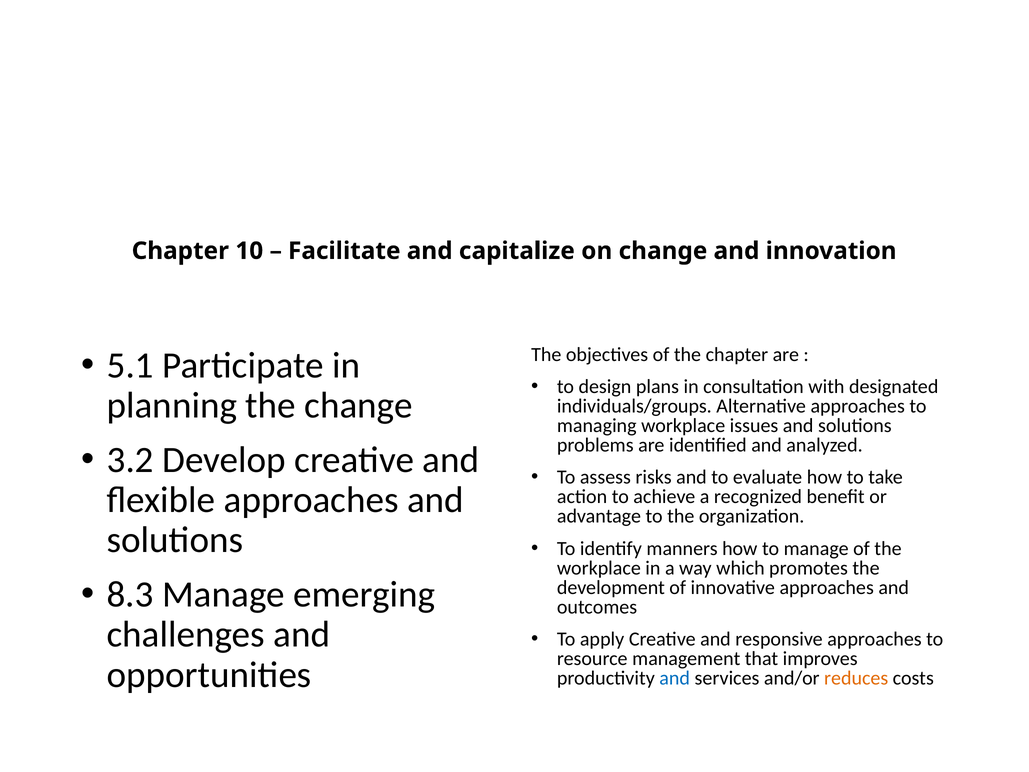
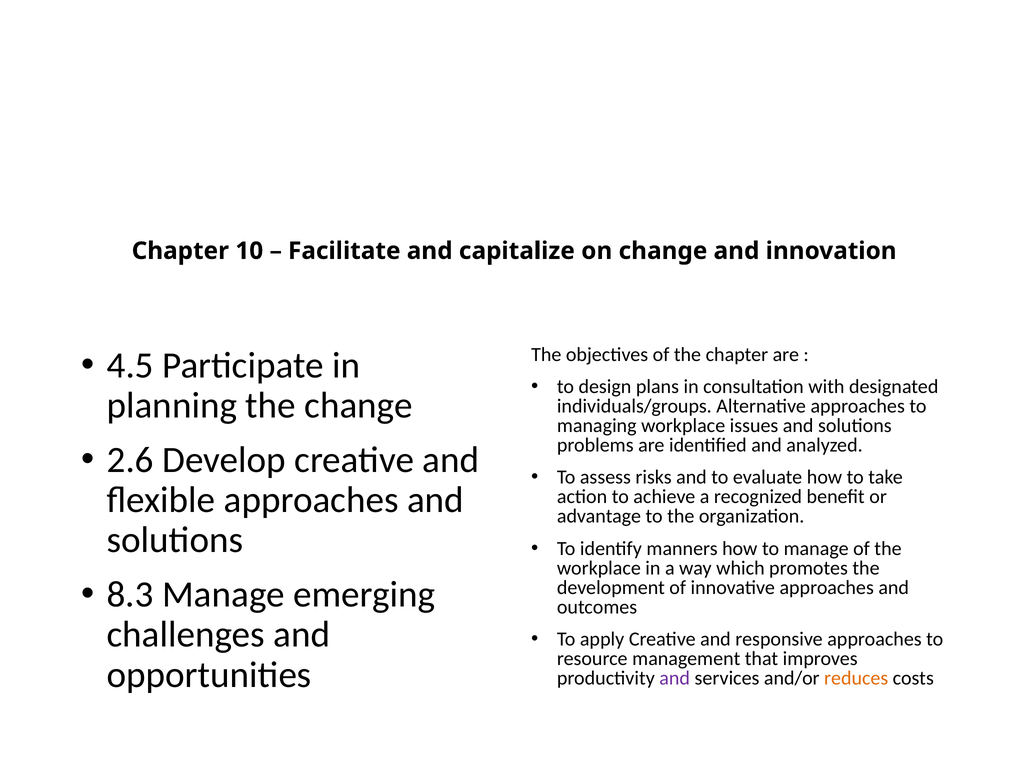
5.1: 5.1 -> 4.5 (130, 365)
3.2: 3.2 -> 2.6 (130, 460)
and colour: blue -> purple (675, 678)
